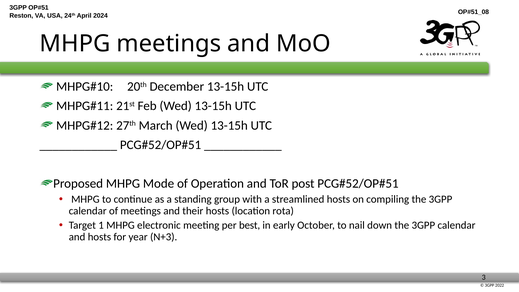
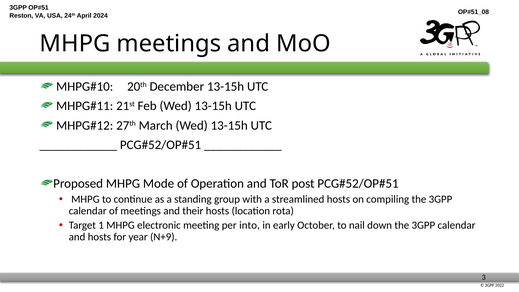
best: best -> into (249, 225)
N+3: N+3 -> N+9 (164, 237)
